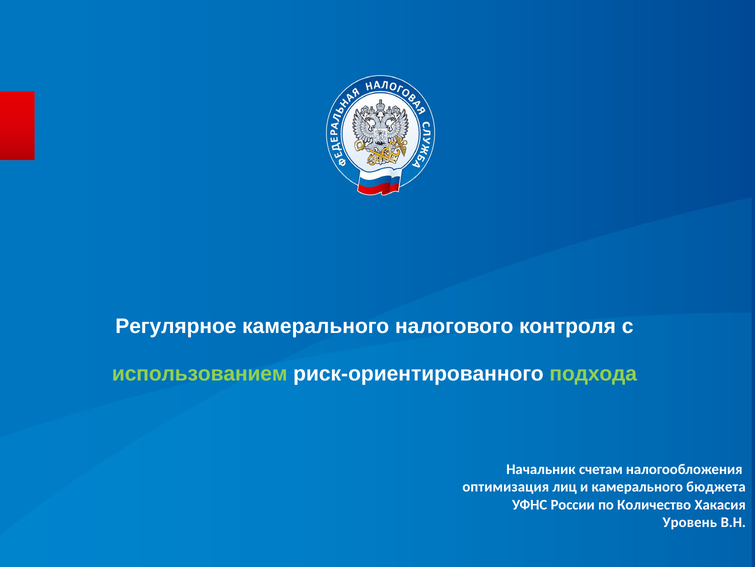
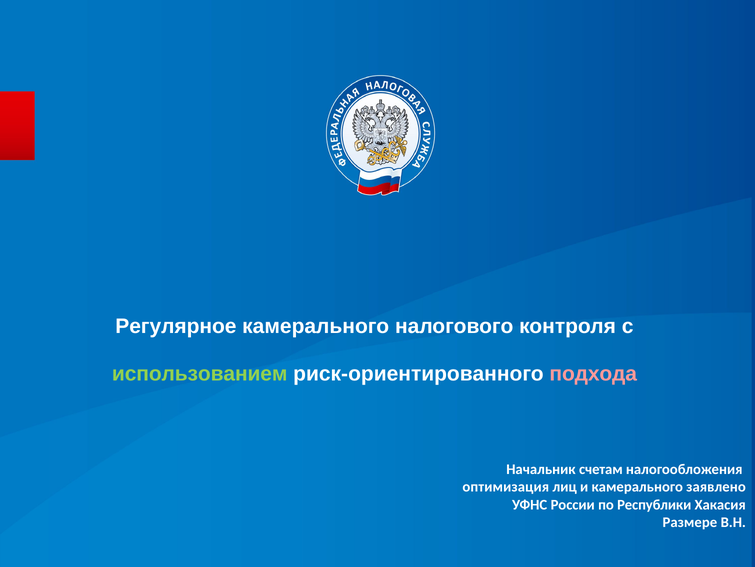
подхода colour: light green -> pink (593, 374)
бюджета: бюджета -> заявлено (716, 486)
Количество: Количество -> Республики (654, 504)
Уровень: Уровень -> Размере (690, 522)
